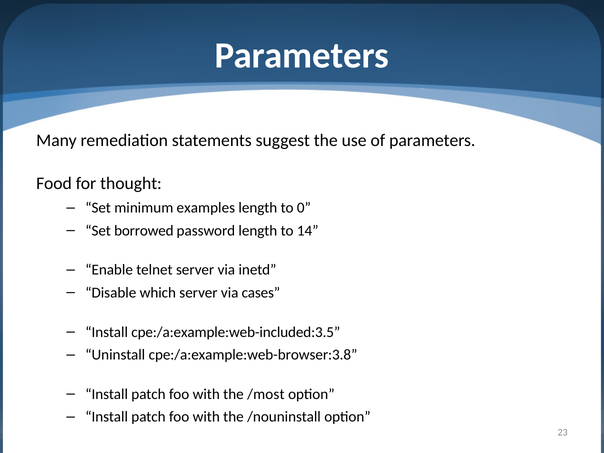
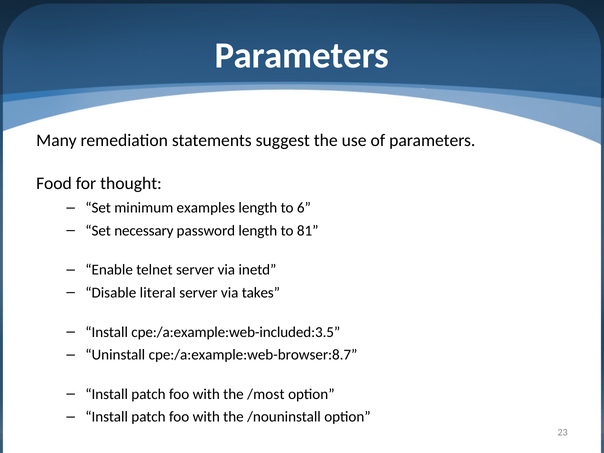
0: 0 -> 6 (304, 208)
borrowed: borrowed -> necessary (144, 231)
14: 14 -> 81 (308, 231)
which: which -> literal (158, 293)
cases: cases -> takes (261, 293)
cpe:/a:example:web-browser:3.8: cpe:/a:example:web-browser:3.8 -> cpe:/a:example:web-browser:8.7 (253, 355)
